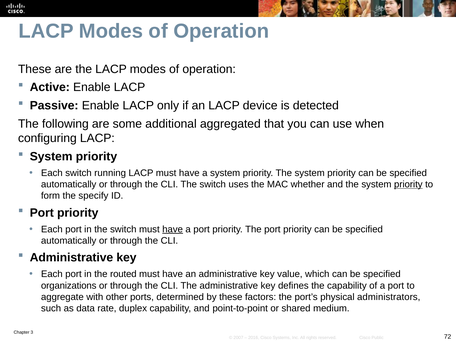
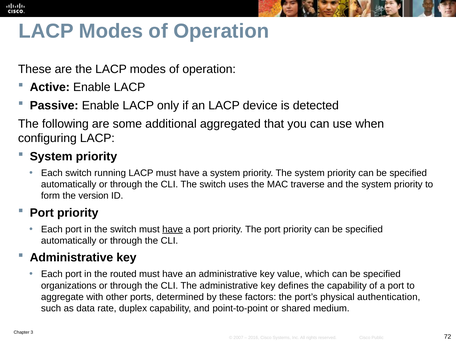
whether: whether -> traverse (308, 184)
priority underline: present -> none (408, 184)
specify: specify -> version (94, 196)
administrators: administrators -> authentication (389, 297)
